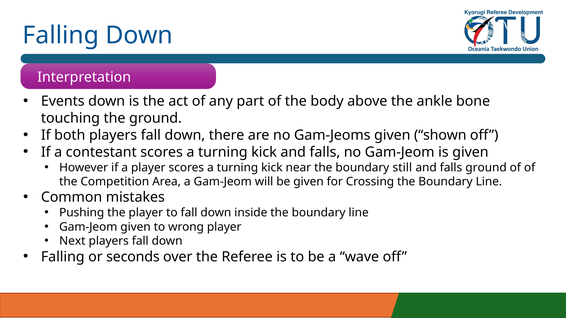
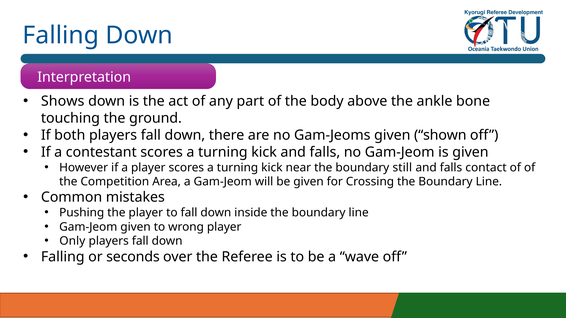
Events: Events -> Shows (63, 101)
falls ground: ground -> contact (486, 168)
Next: Next -> Only (72, 241)
